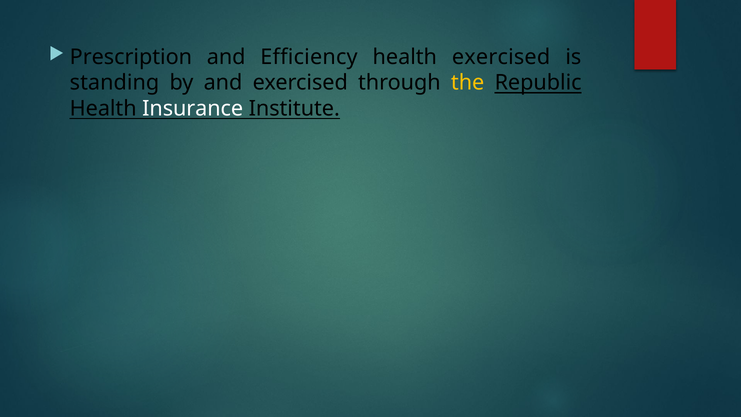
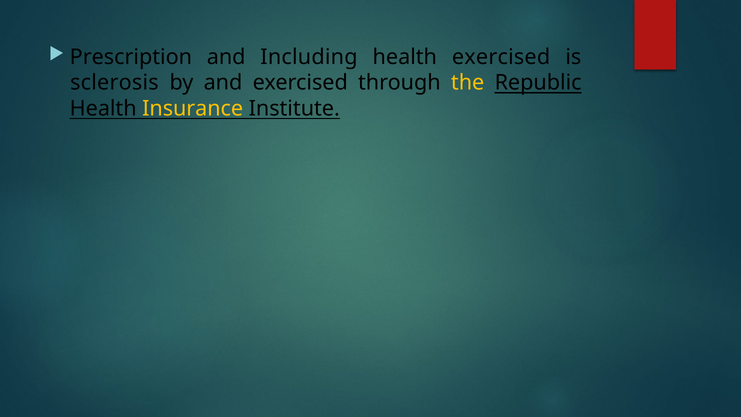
Efficiency: Efficiency -> Including (309, 57)
standing: standing -> sclerosis (114, 83)
Insurance colour: white -> yellow (193, 109)
